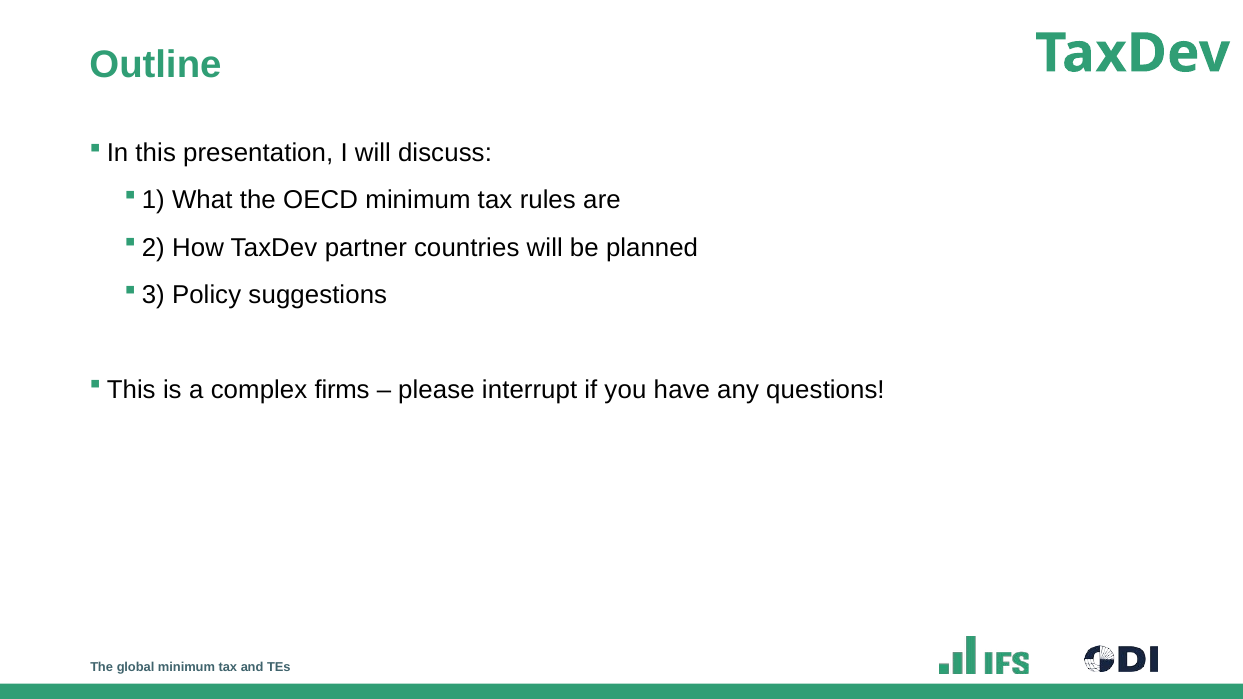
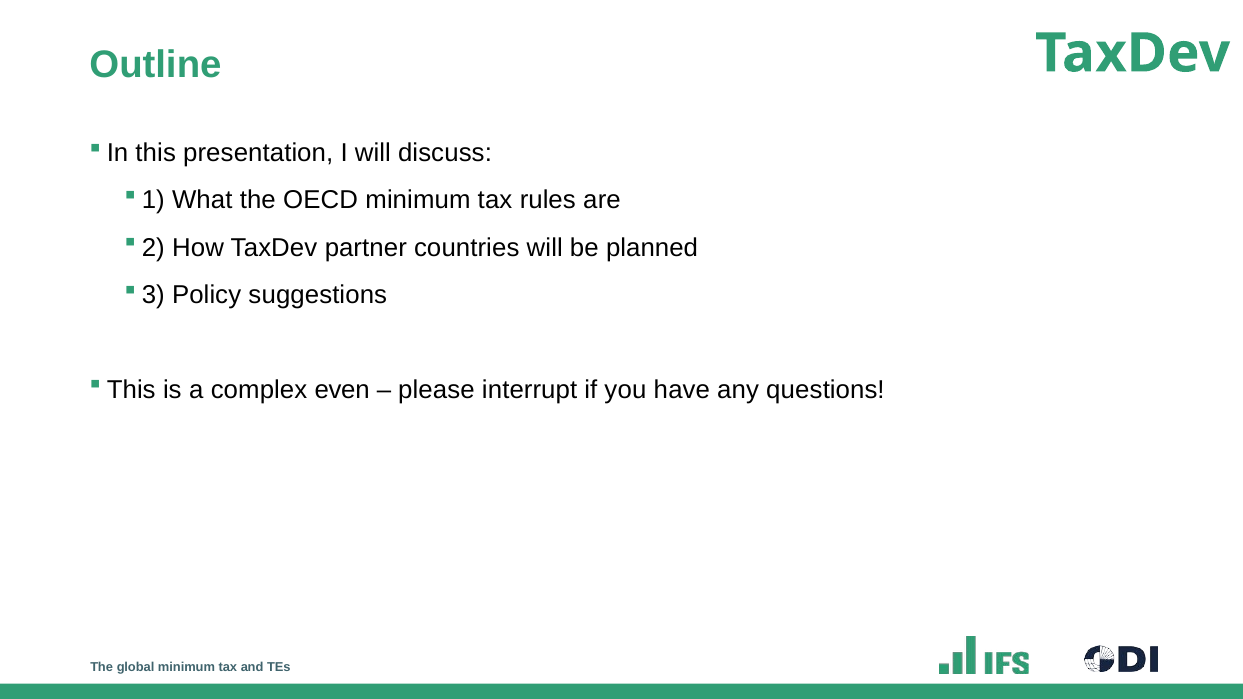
firms: firms -> even (342, 390)
